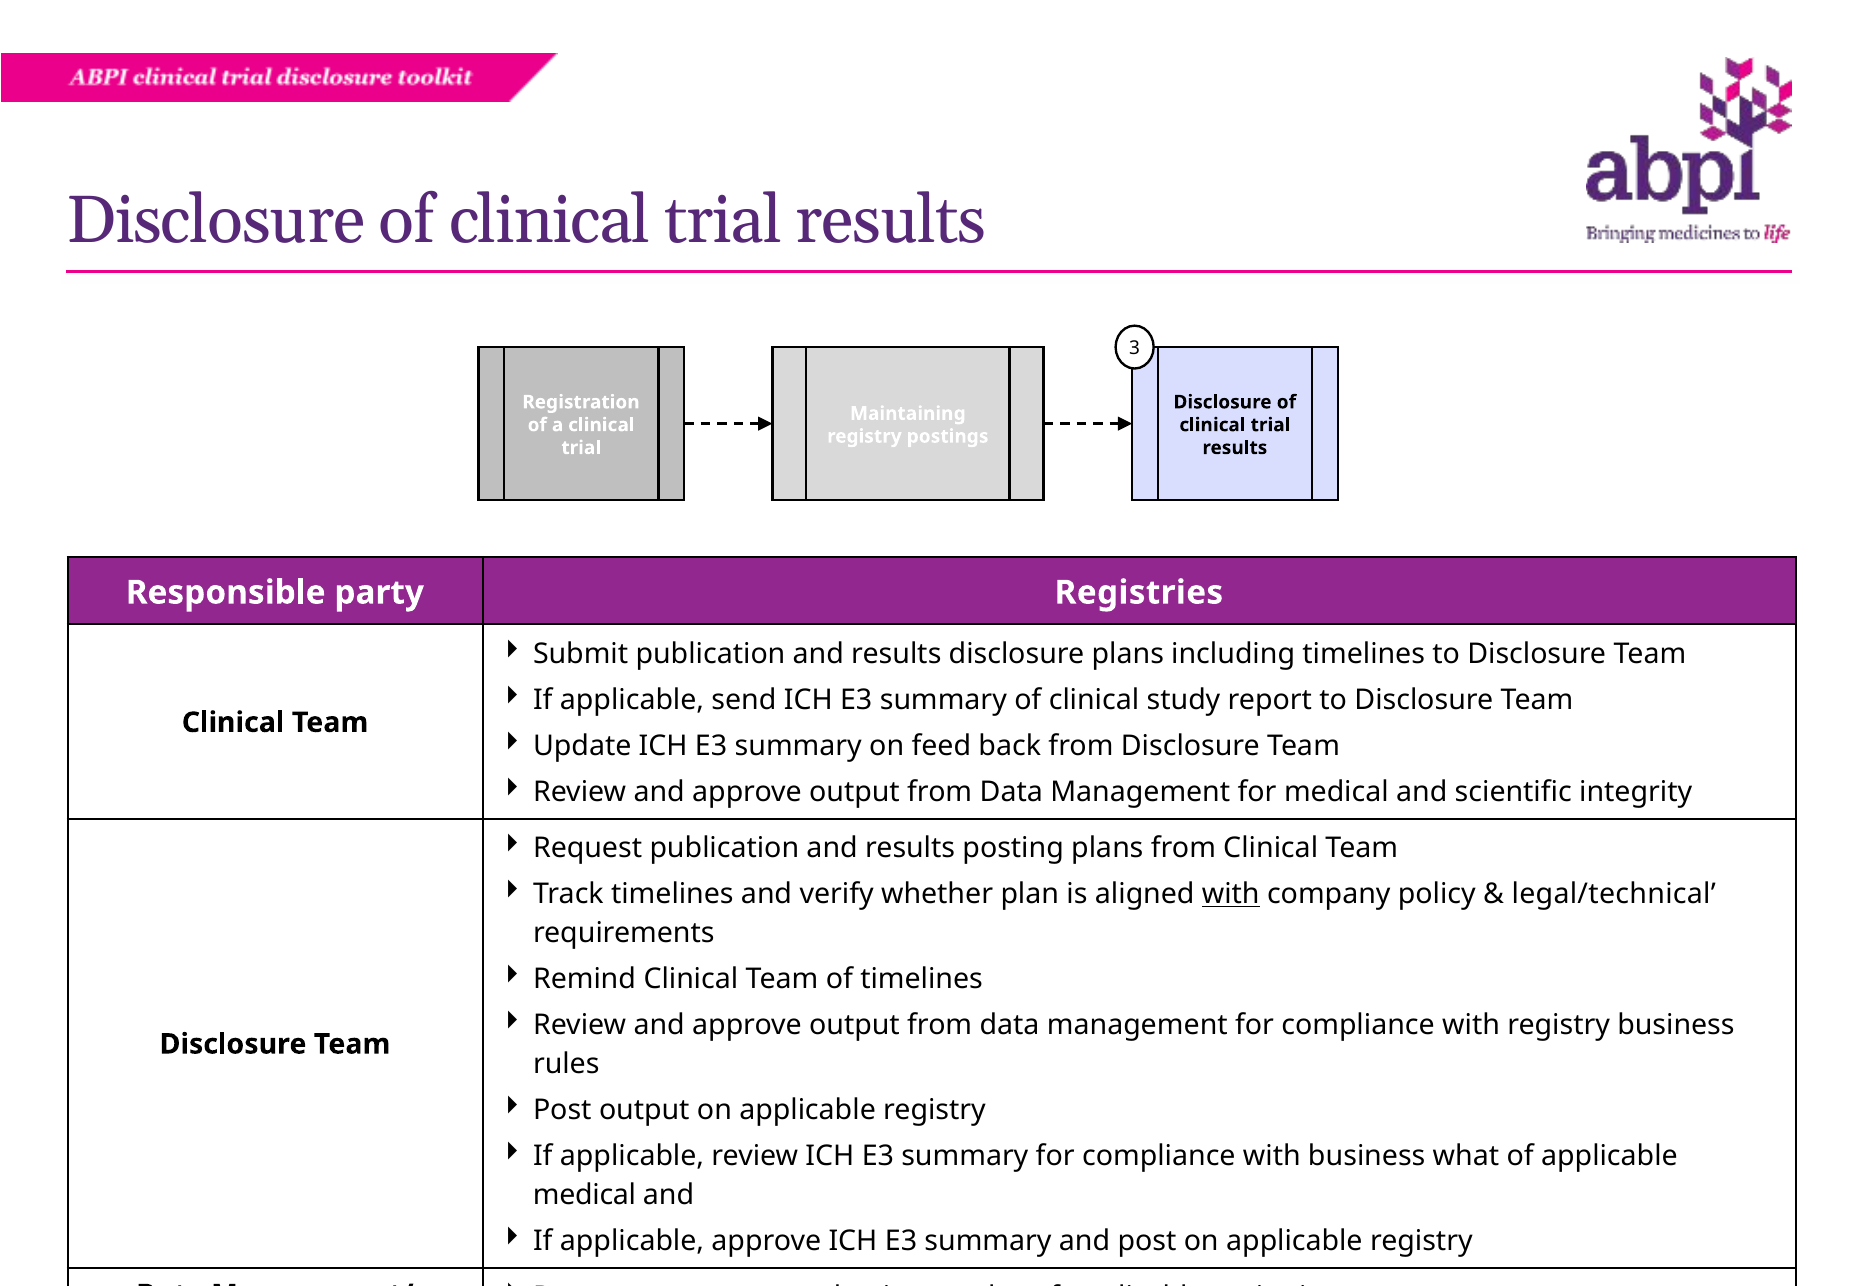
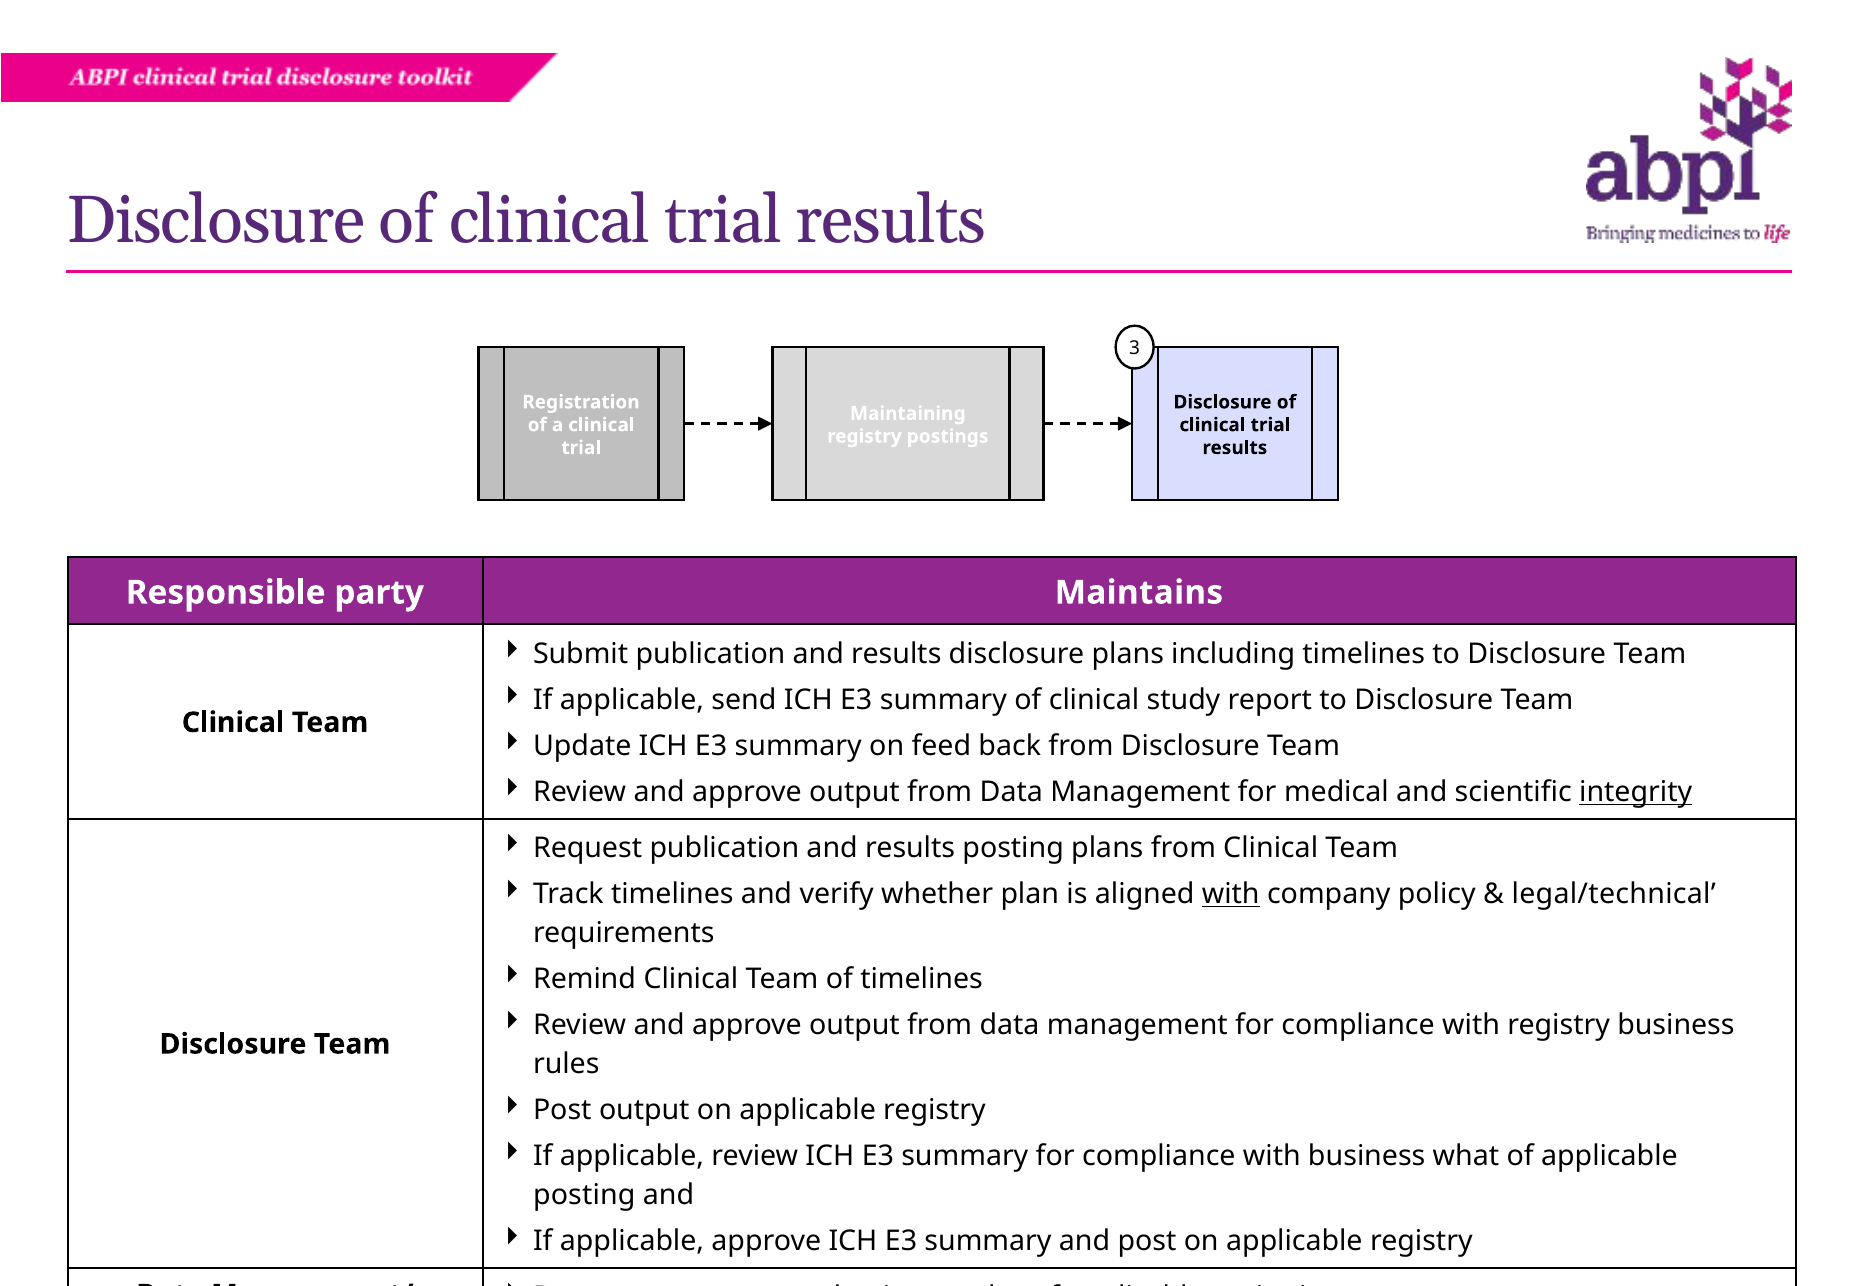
party Registries: Registries -> Maintains (1139, 593)
integrity underline: none -> present (1636, 792)
medical: medical -> posting (584, 1195)
